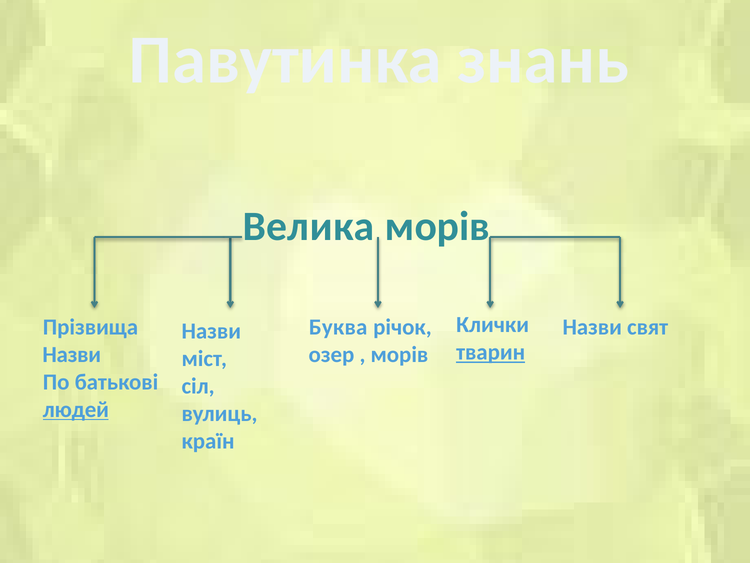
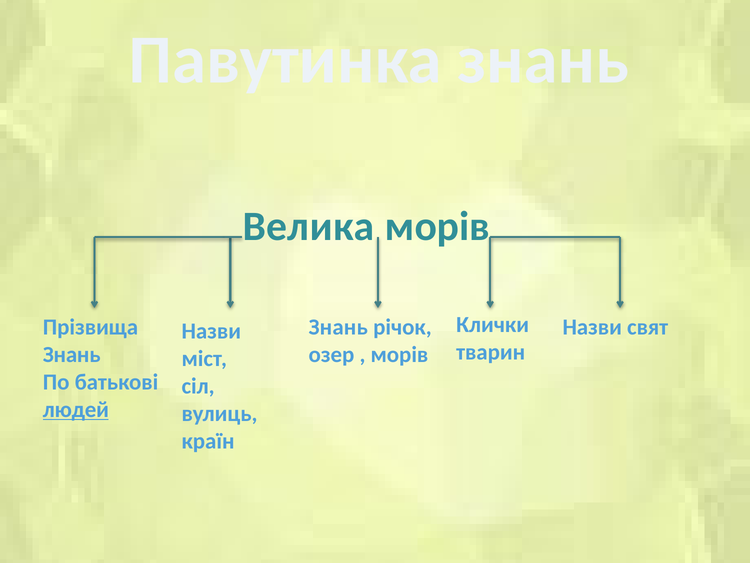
Буква: Буква -> Знань (338, 327)
тварин underline: present -> none (491, 352)
Назви: Назви -> Знань (72, 354)
